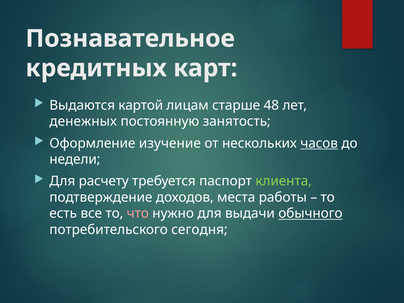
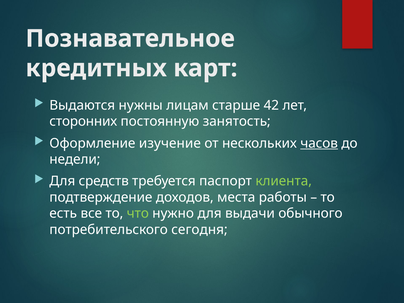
картой: картой -> нужны (141, 105)
48: 48 -> 42 (271, 105)
денежных: денежных -> сторонних (83, 121)
расчету: расчету -> средств (104, 181)
что colour: pink -> light green (138, 213)
обычного underline: present -> none (310, 213)
